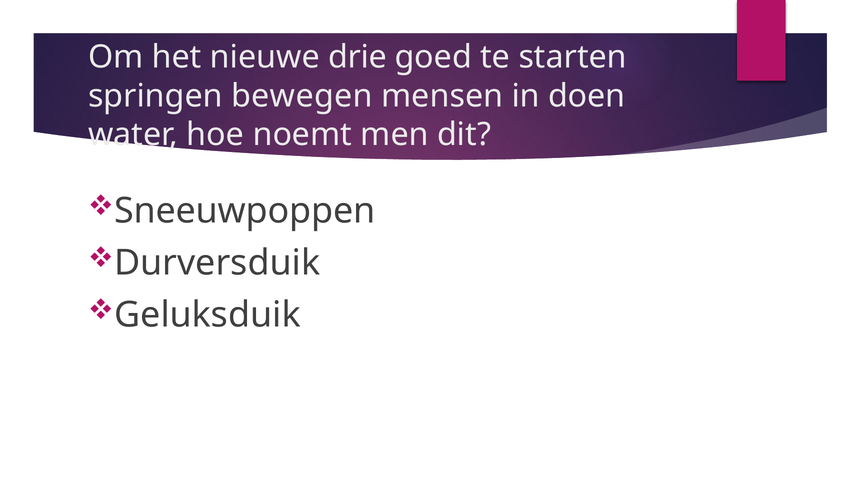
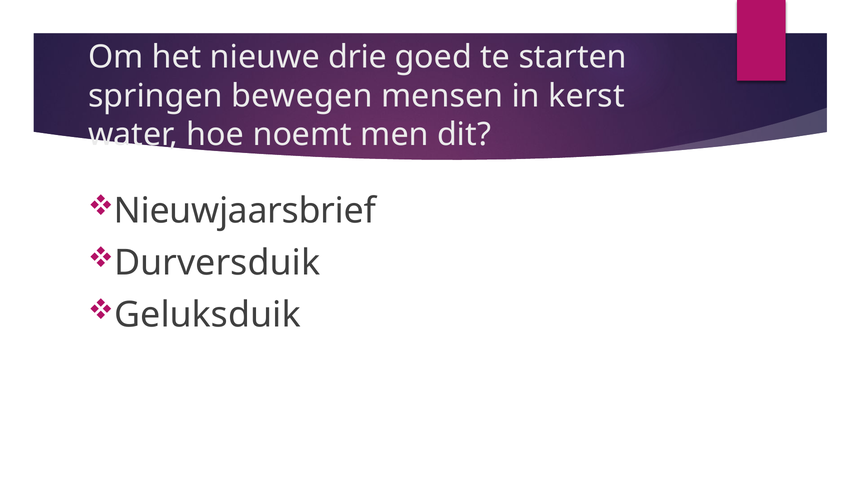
doen: doen -> kerst (587, 96)
Sneeuwpoppen: Sneeuwpoppen -> Nieuwjaarsbrief (245, 211)
